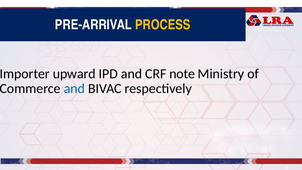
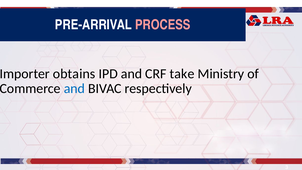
PROCESS colour: yellow -> pink (163, 25)
upward: upward -> obtains (74, 74)
note: note -> take (182, 74)
